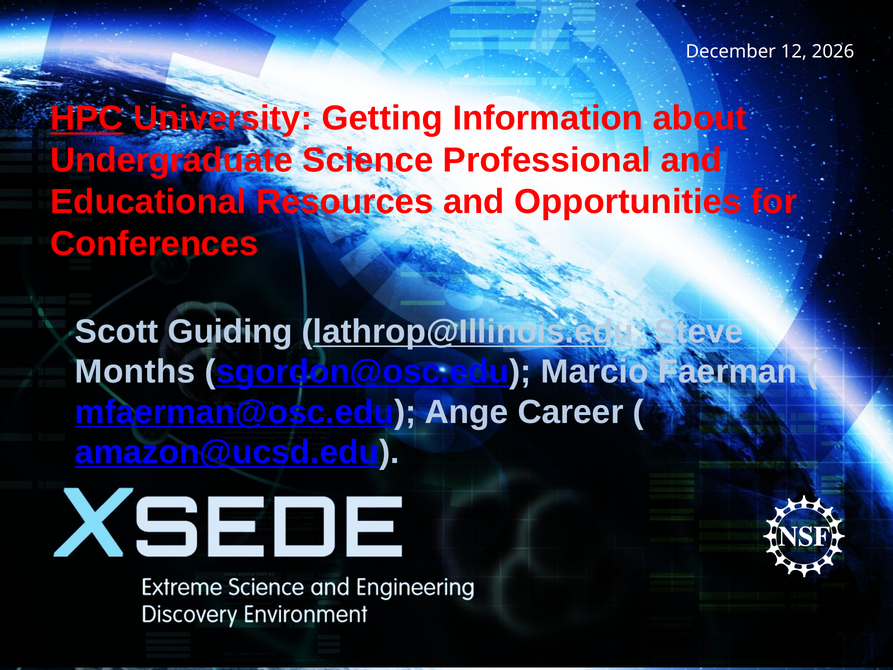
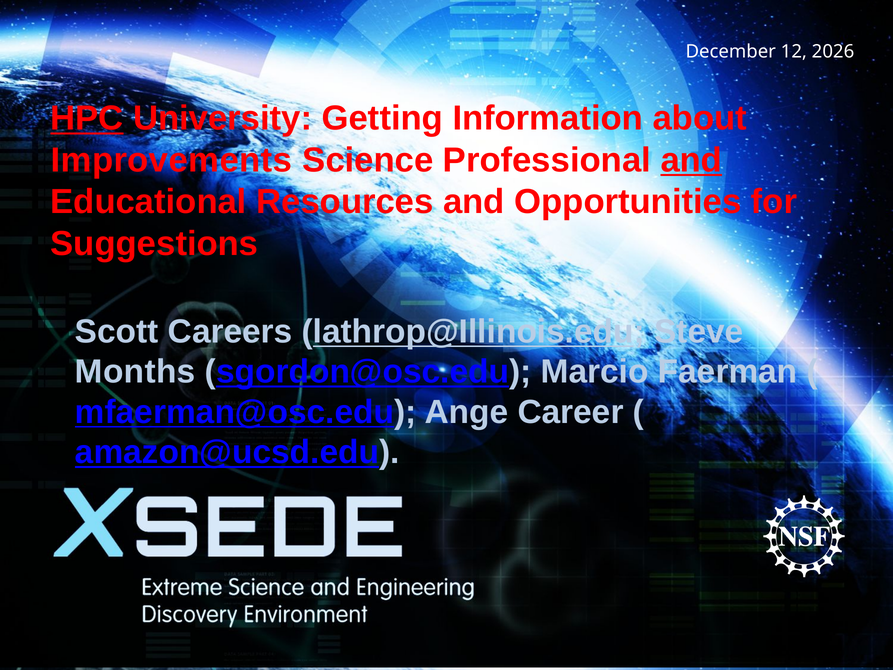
Undergraduate: Undergraduate -> Improvements (171, 160)
and underline: none -> present (691, 160)
Conferences: Conferences -> Suggestions (154, 244)
Guiding: Guiding -> Careers (230, 332)
